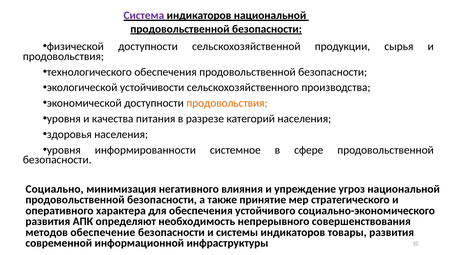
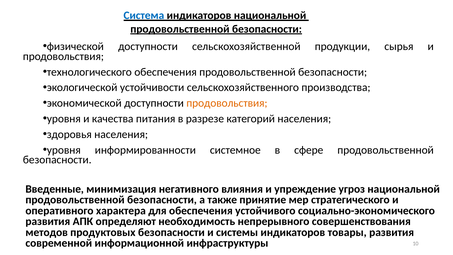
Система colour: purple -> blue (144, 15)
Социально: Социально -> Введенные (55, 189)
обеспечение: обеспечение -> продуктовых (103, 232)
